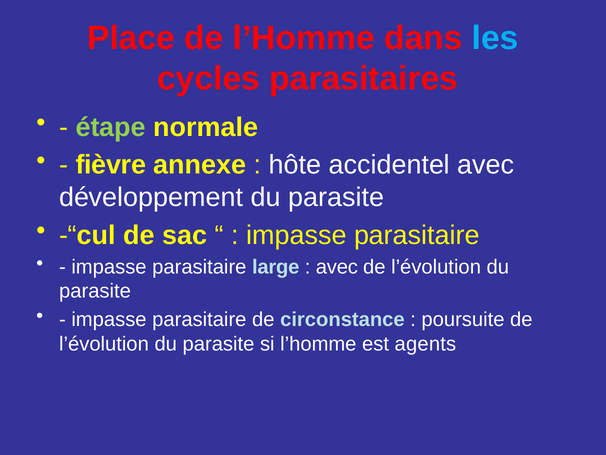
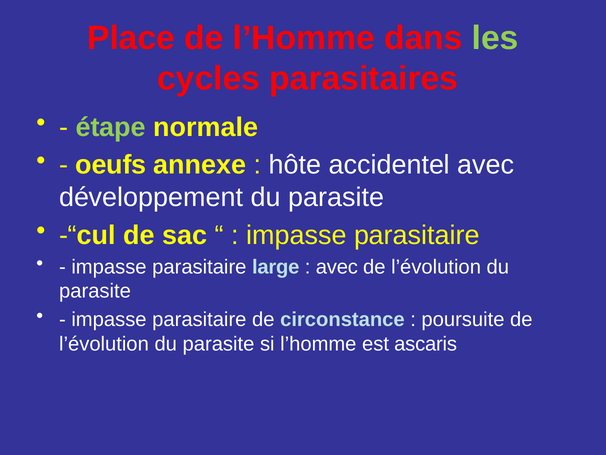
les colour: light blue -> light green (495, 38)
fièvre: fièvre -> oeufs (111, 165)
agents: agents -> ascaris (426, 343)
